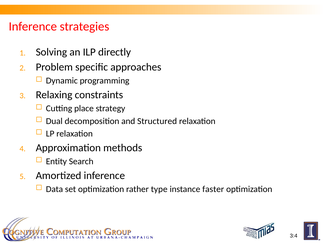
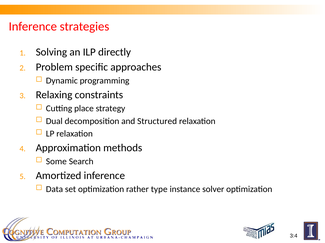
Entity: Entity -> Some (56, 162)
faster: faster -> solver (213, 190)
